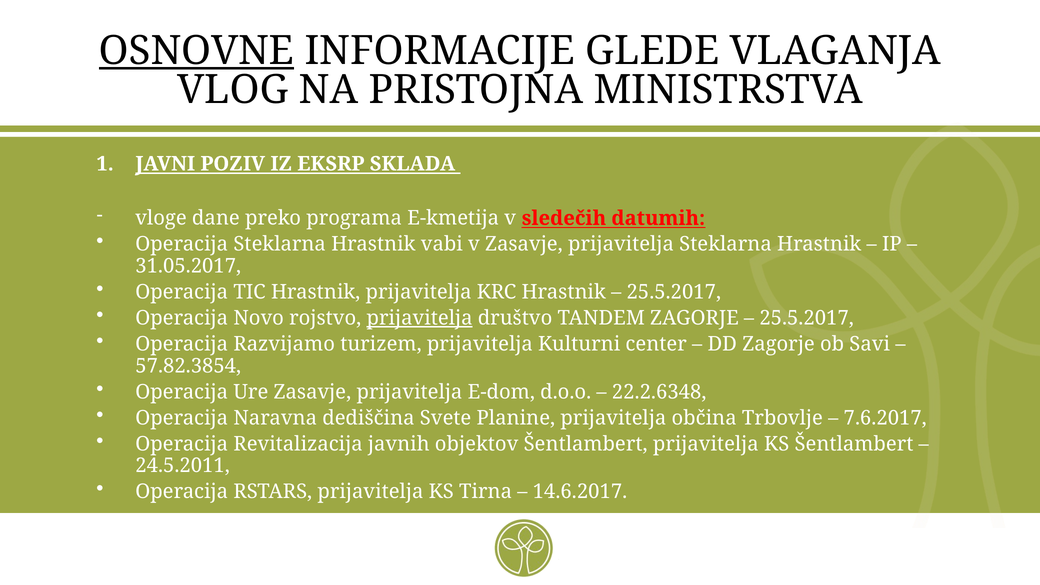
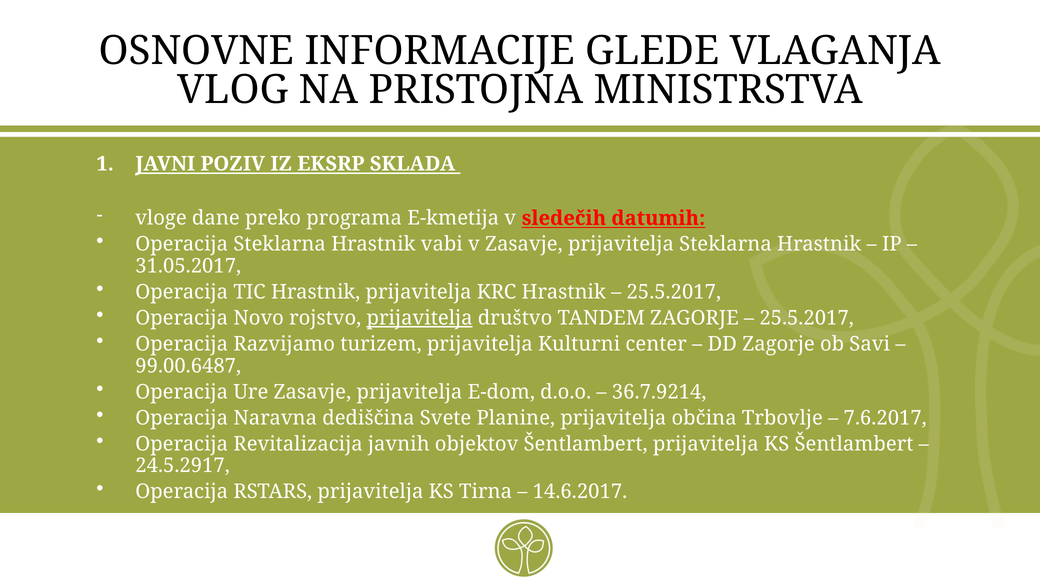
OSNOVNE underline: present -> none (197, 51)
57.82.3854: 57.82.3854 -> 99.00.6487 (188, 366)
22.2.6348: 22.2.6348 -> 36.7.9214 (659, 392)
24.5.2011: 24.5.2011 -> 24.5.2917 (183, 466)
